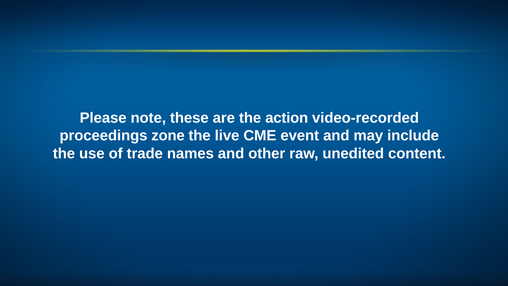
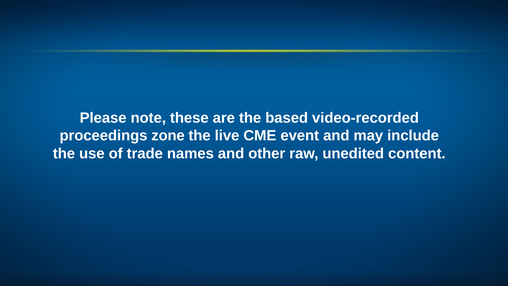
action: action -> based (287, 118)
